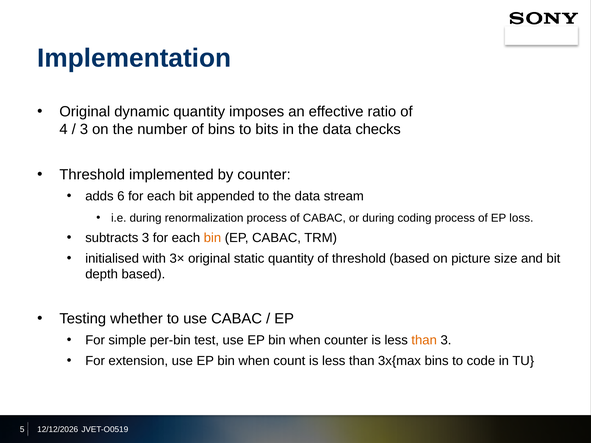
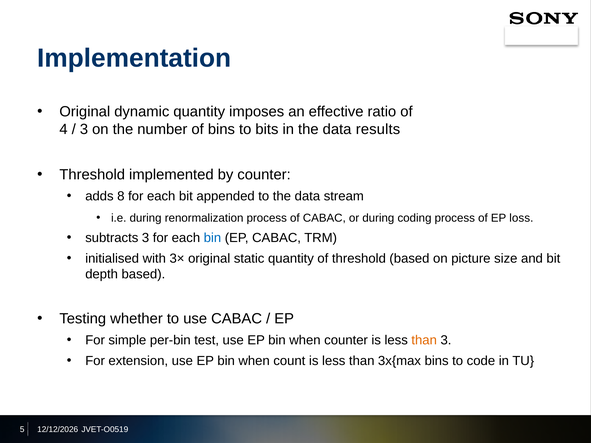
checks: checks -> results (378, 129)
6: 6 -> 8 (121, 196)
bin colour: orange -> blue (212, 238)
